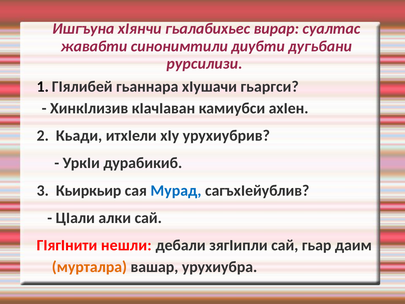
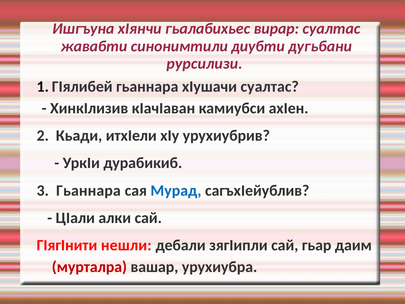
хIушачи гьаргси: гьаргси -> суалтас (270, 87)
3 Кьиркьир: Кьиркьир -> Гьаннара (88, 190)
мурталра colour: orange -> red (89, 267)
